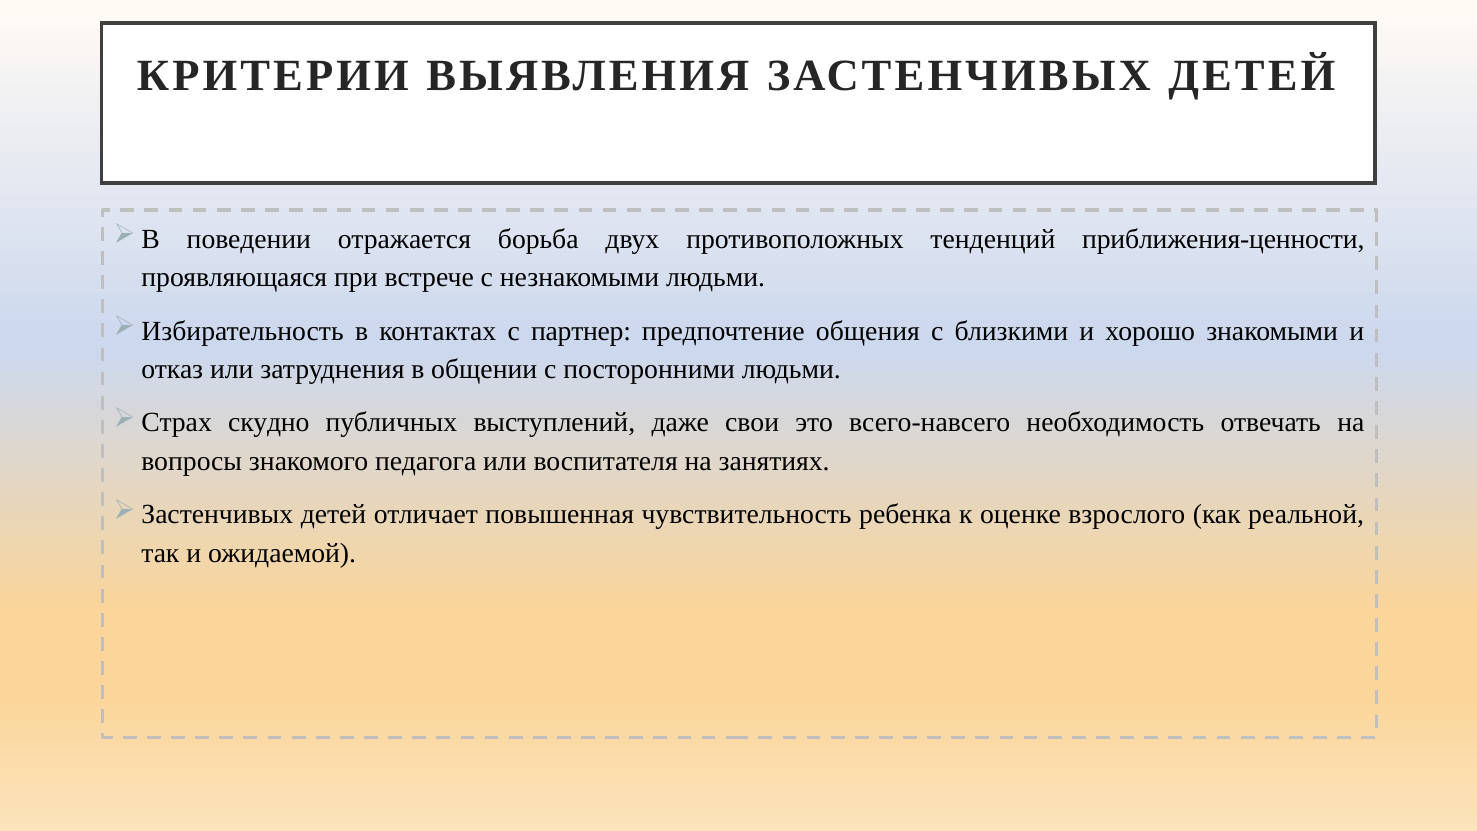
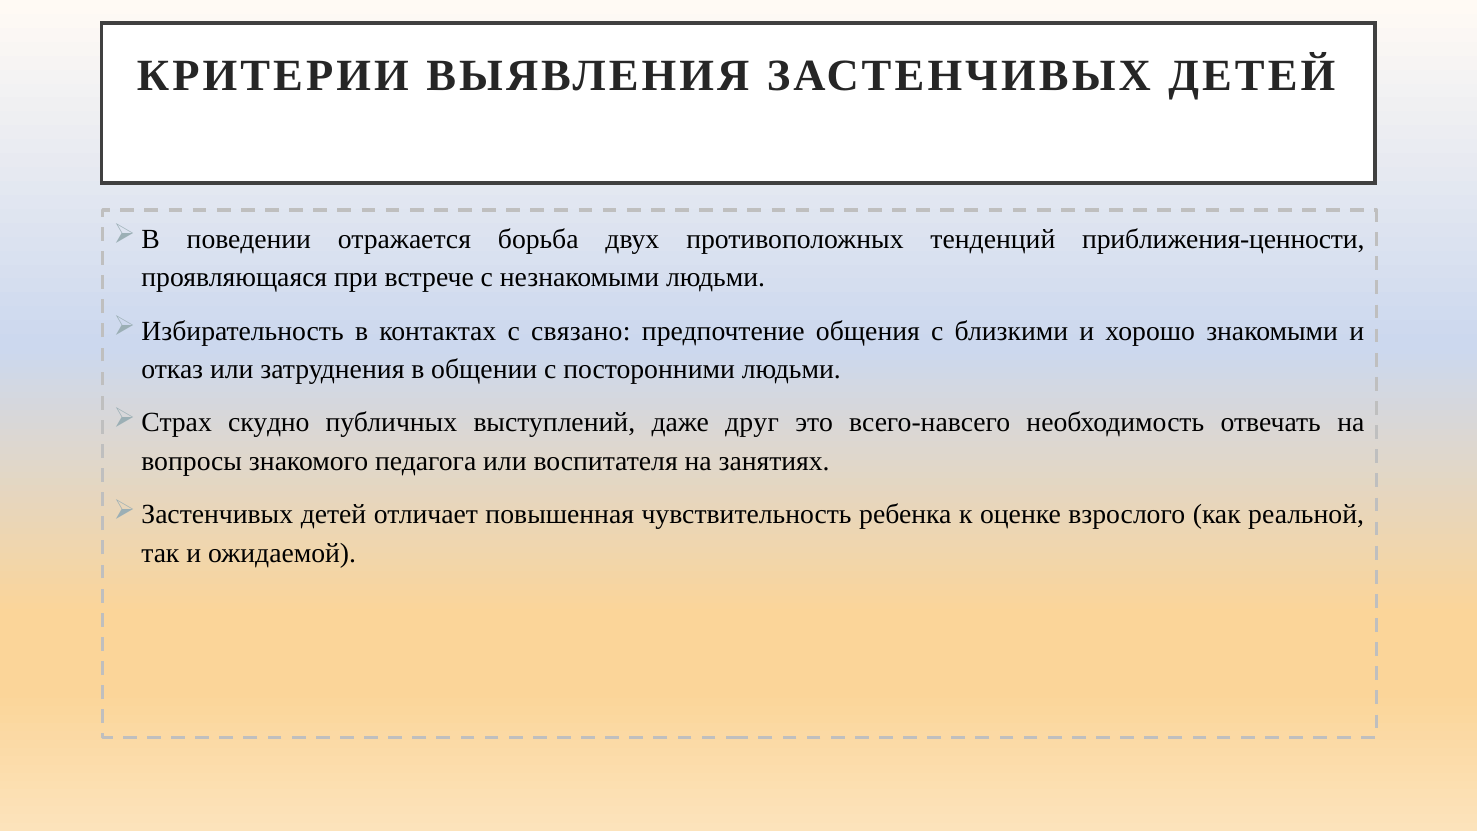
партнер: партнер -> связано (581, 331)
свои: свои -> друг (752, 423)
